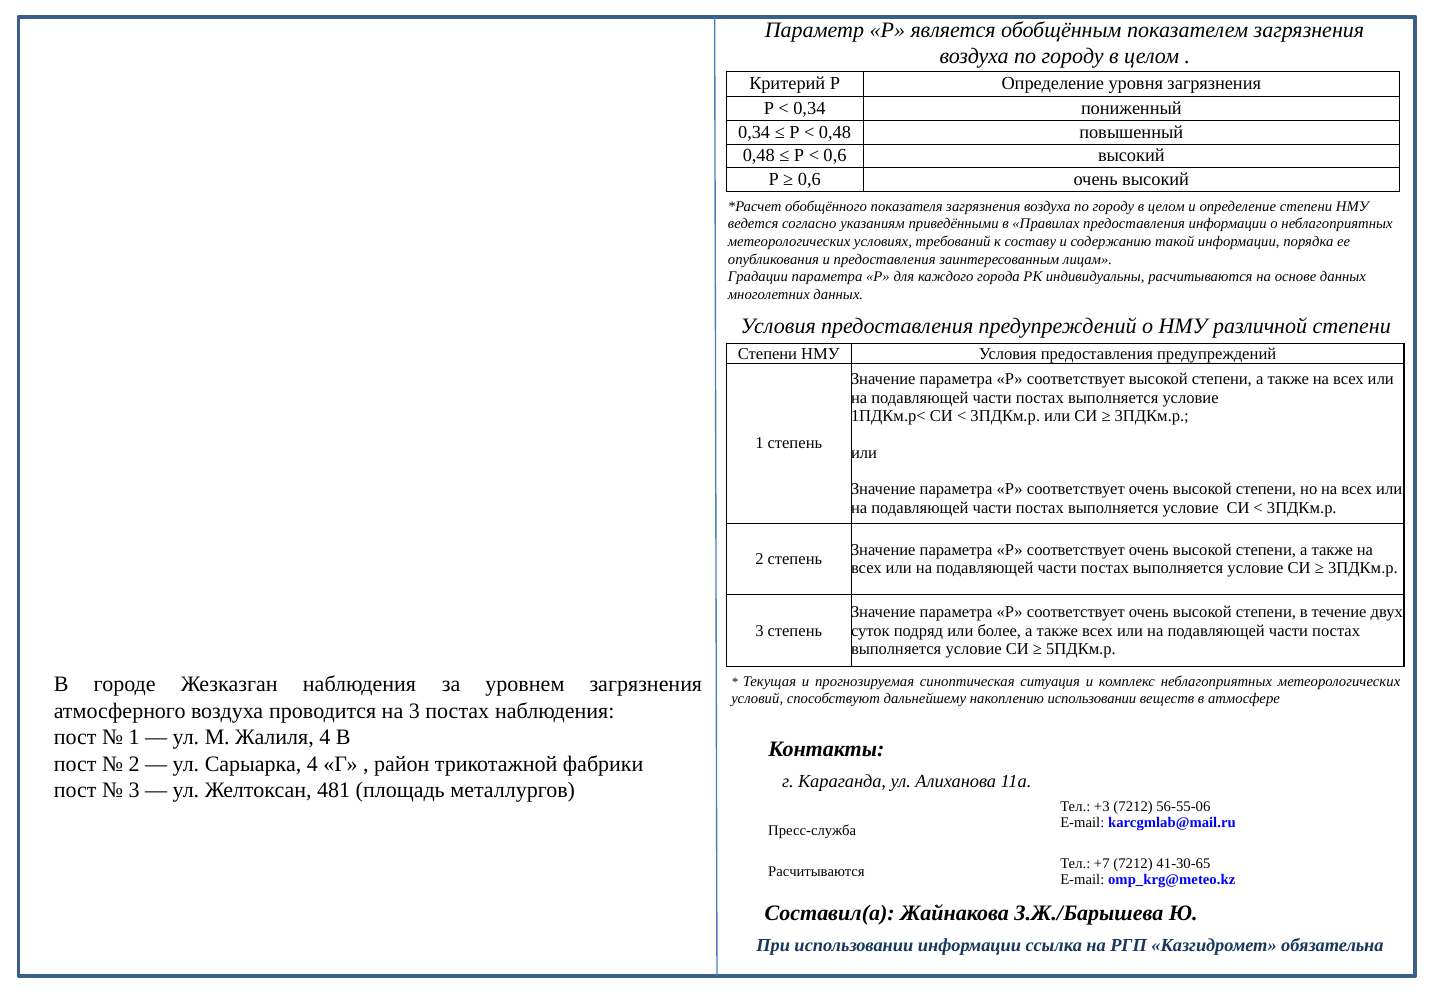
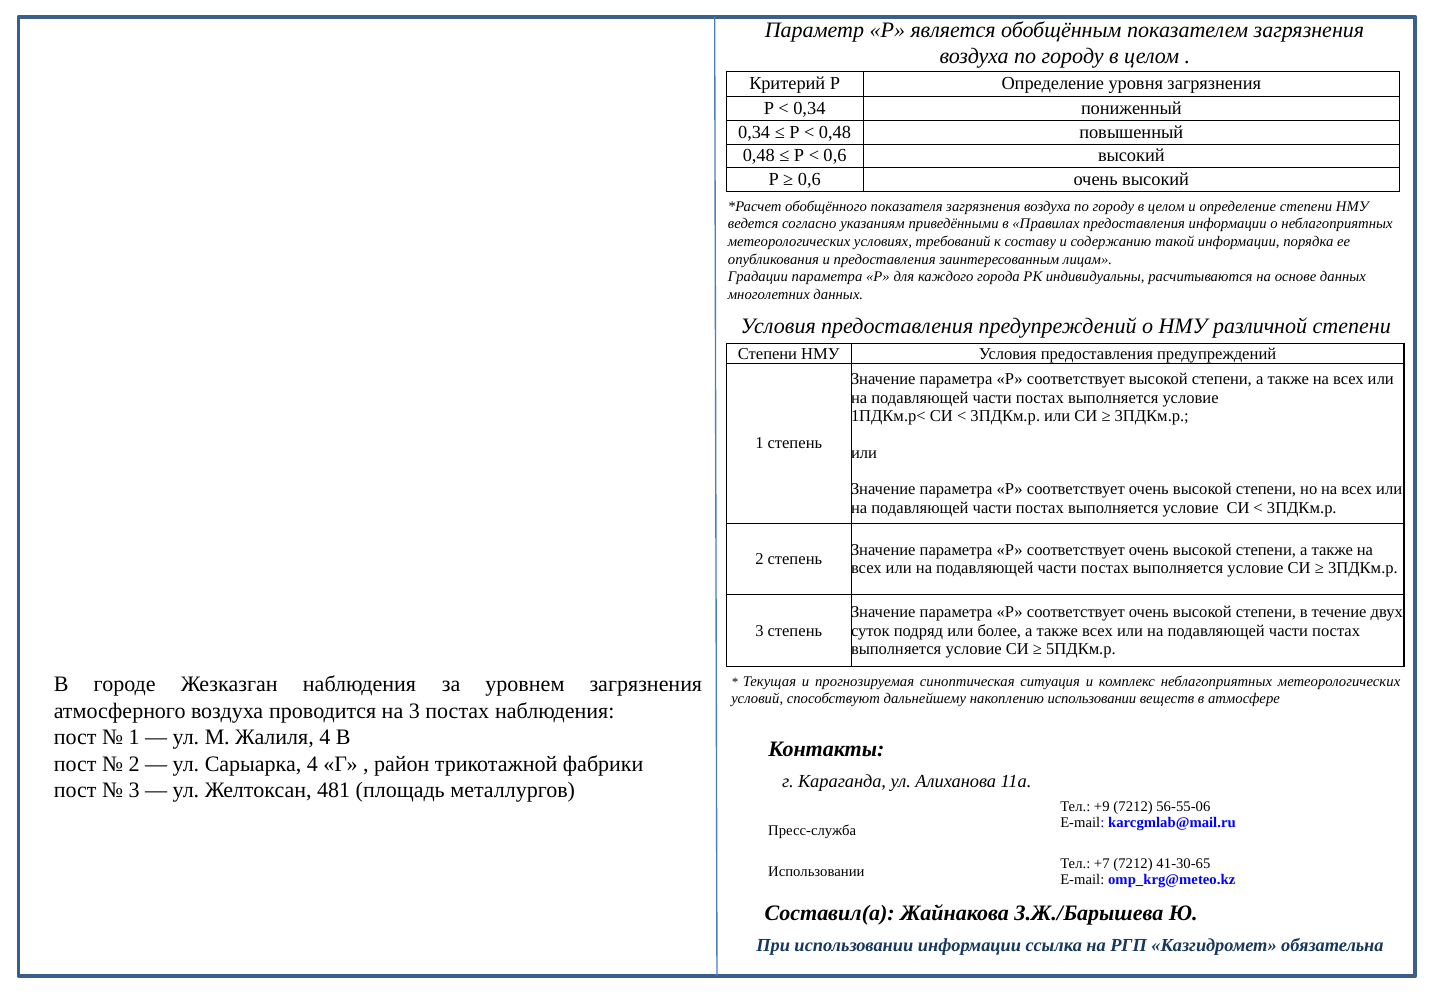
+3: +3 -> +9 (1102, 806)
Расчитываются: Расчитываются -> Использовании (816, 872)
